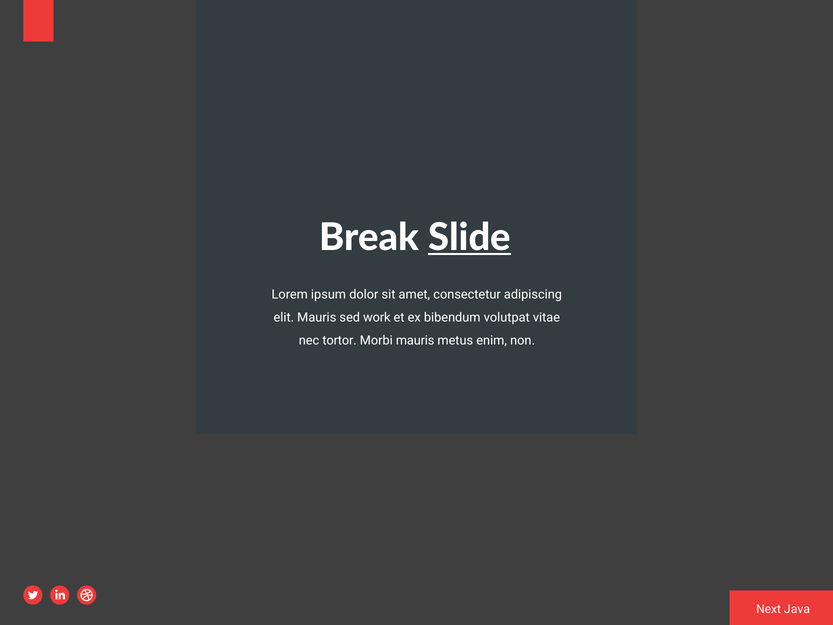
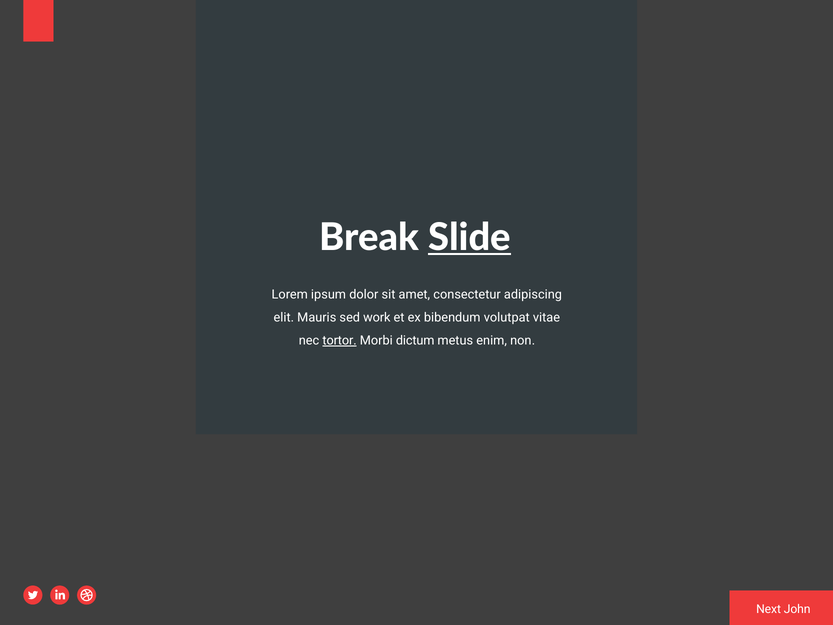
tortor underline: none -> present (340, 340)
Morbi mauris: mauris -> dictum (415, 340)
Java: Java -> John (797, 609)
